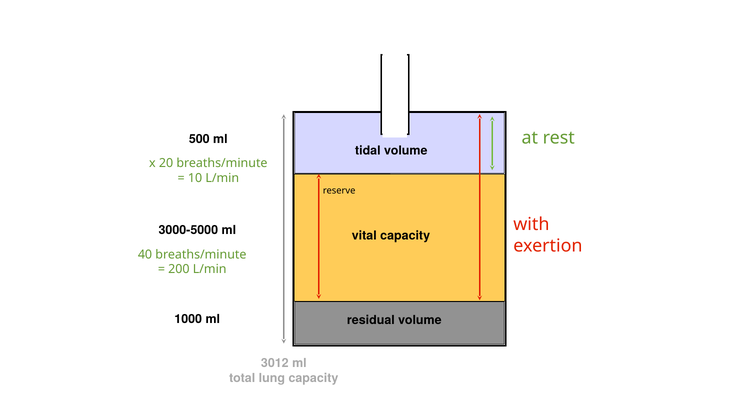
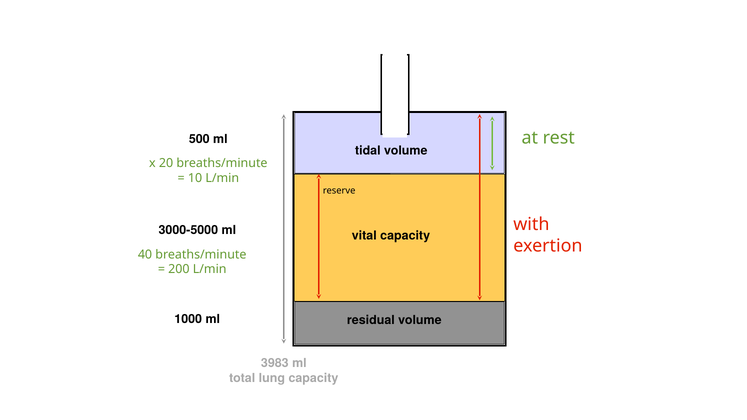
3012: 3012 -> 3983 (275, 363)
